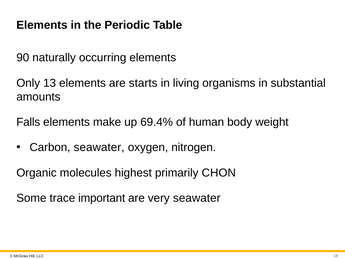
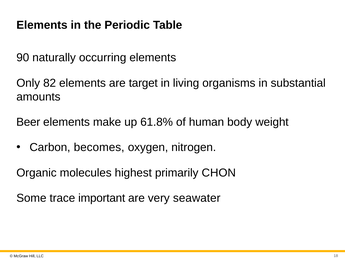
13: 13 -> 82 (50, 83)
starts: starts -> target (143, 83)
Falls: Falls -> Beer (28, 122)
69.4%: 69.4% -> 61.8% (157, 122)
Carbon seawater: seawater -> becomes (99, 147)
